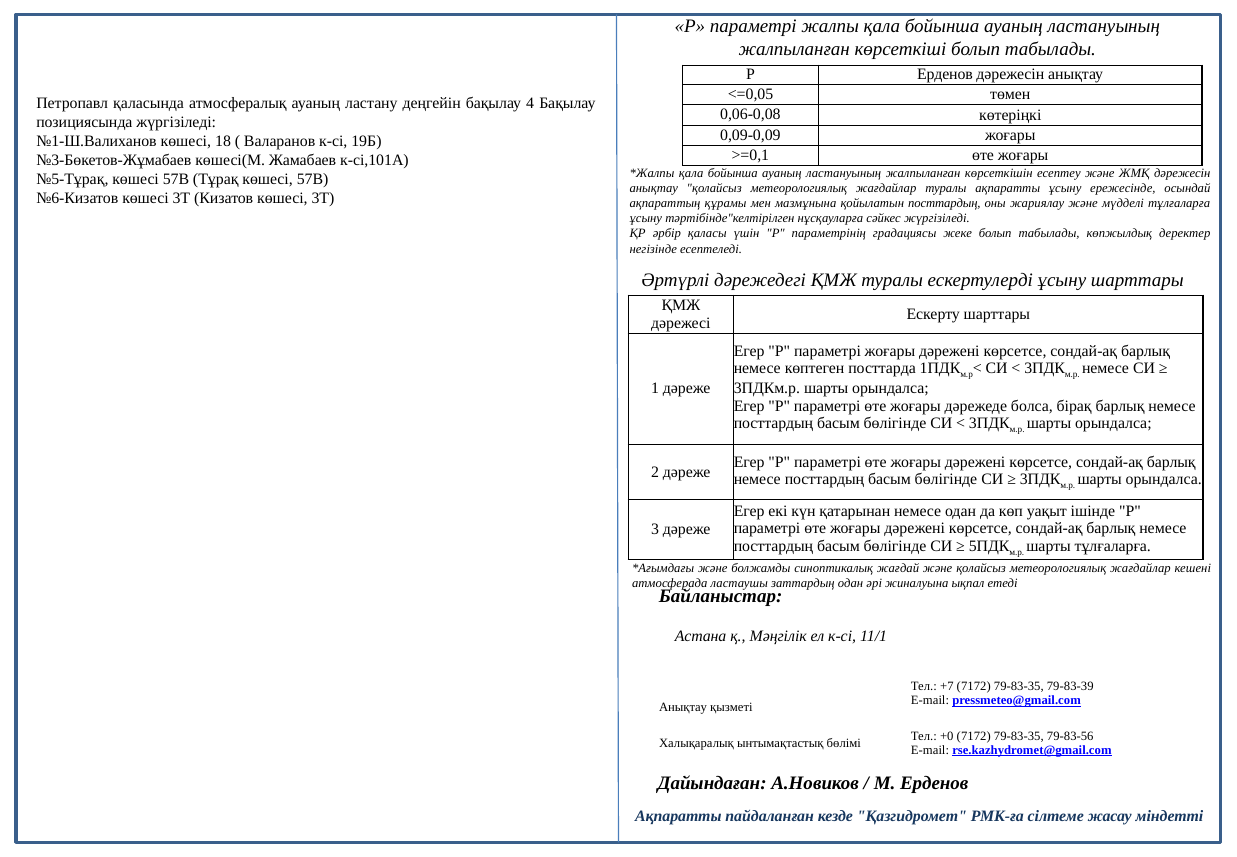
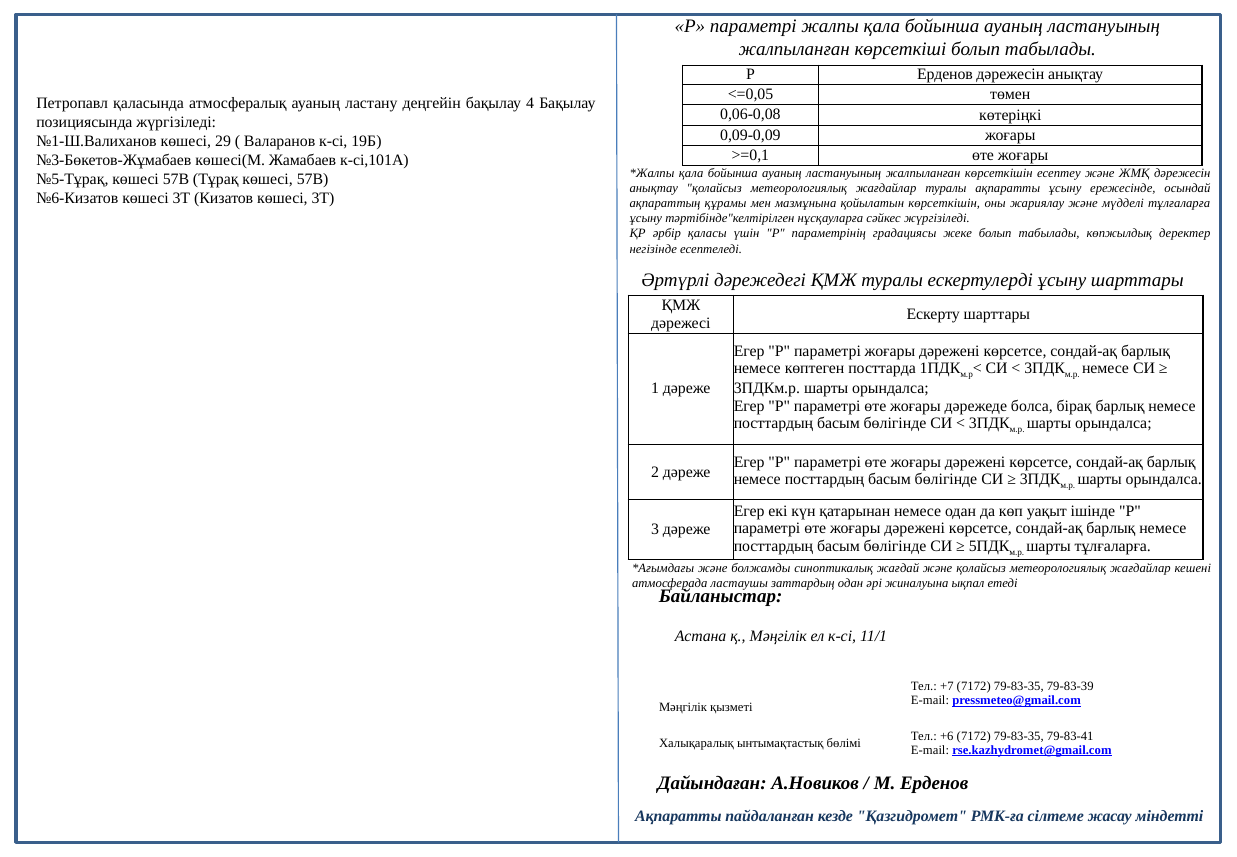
18: 18 -> 29 (223, 141)
қойылатын посттардың: посттардың -> көрсеткішін (944, 203)
Анықтау: Анықтау -> Мәңгілік (683, 707)
+0: +0 -> +6 (947, 735)
79-83-56: 79-83-56 -> 79-83-41 (1070, 735)
